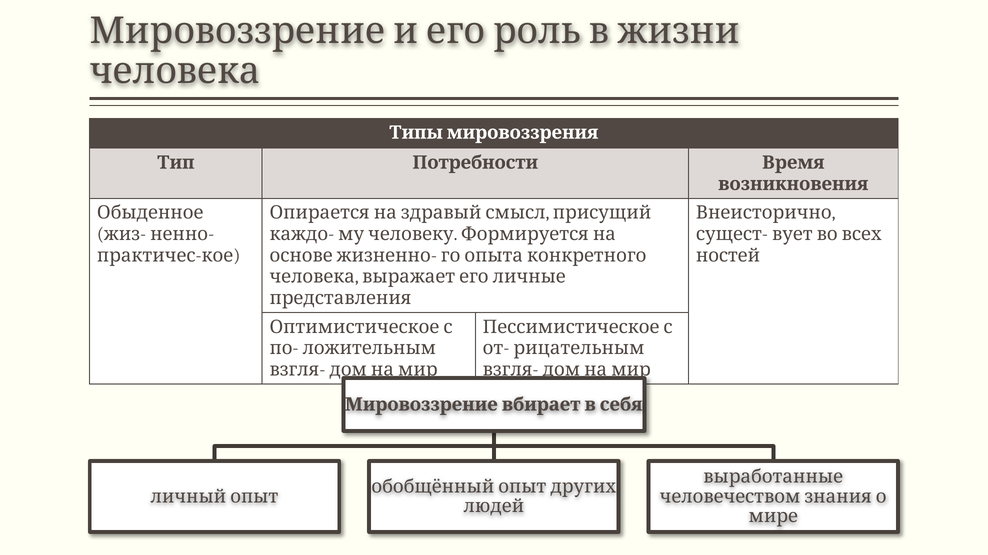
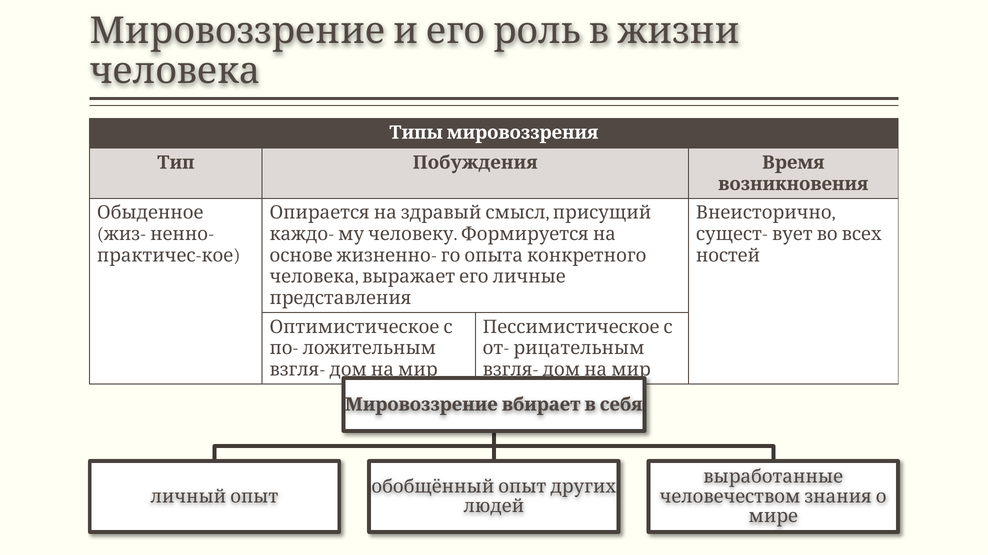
Потребности: Потребности -> Побуждения (475, 163)
